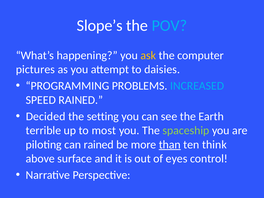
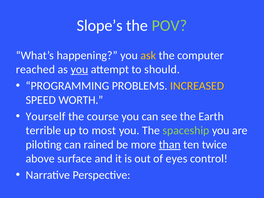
POV colour: light blue -> light green (169, 26)
pictures: pictures -> reached (35, 69)
you underline: none -> present (79, 69)
daisies: daisies -> should (162, 69)
INCREASED colour: light blue -> yellow (197, 86)
SPEED RAINED: RAINED -> WORTH (81, 100)
Decided: Decided -> Yourself (46, 116)
setting: setting -> course (103, 116)
think: think -> twice (215, 145)
